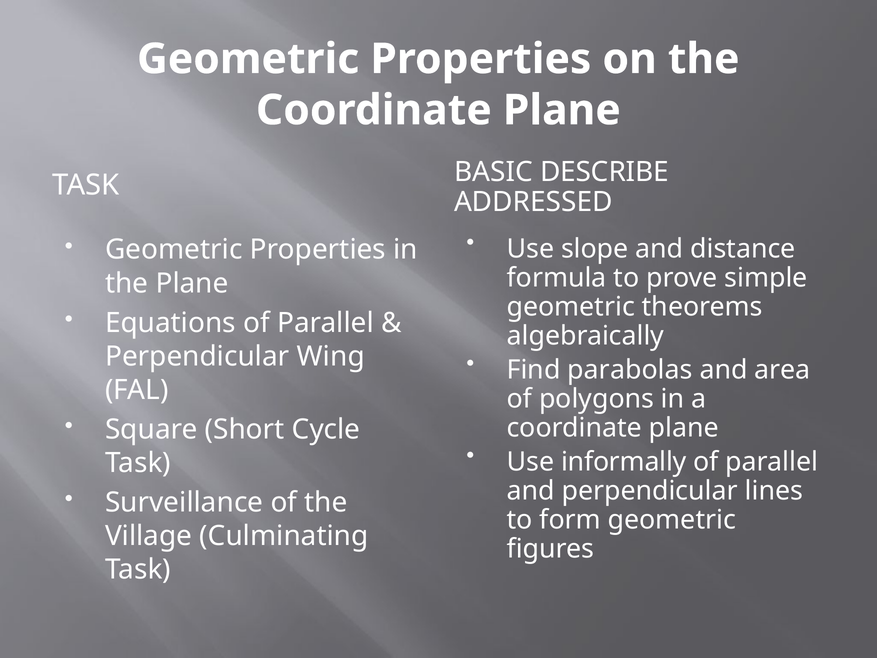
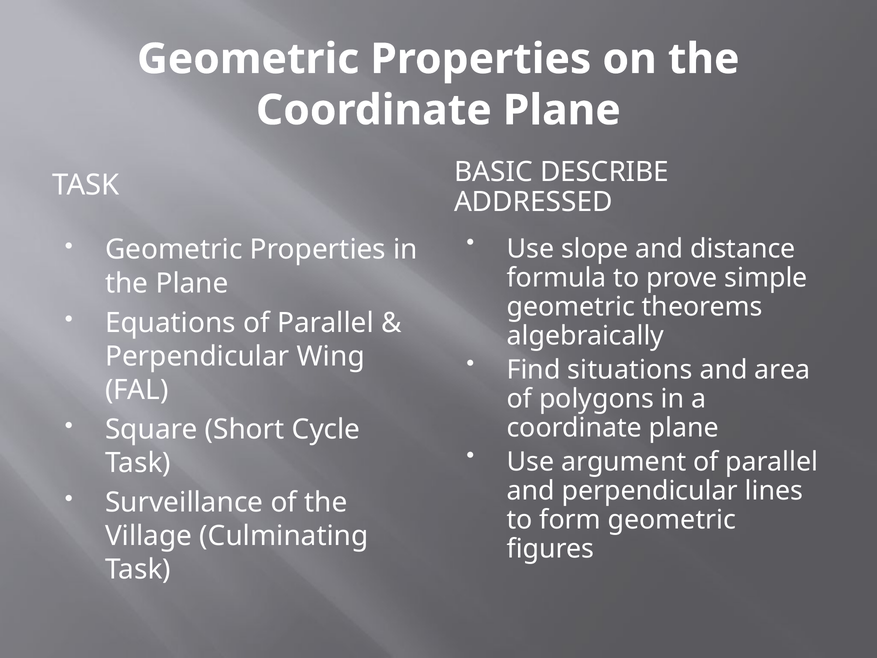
parabolas: parabolas -> situations (630, 370)
informally: informally -> argument (624, 462)
